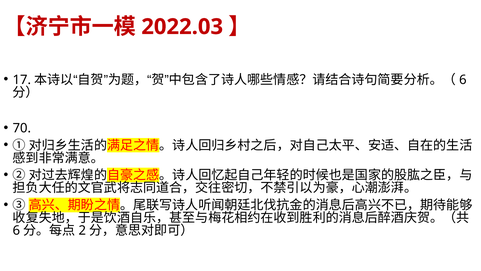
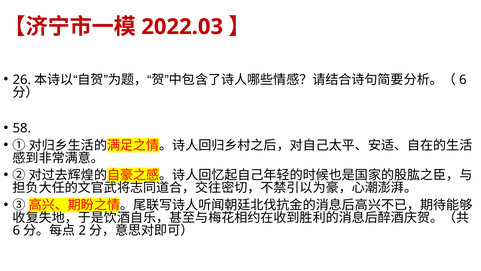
17: 17 -> 26 (22, 80)
70: 70 -> 58 (22, 128)
